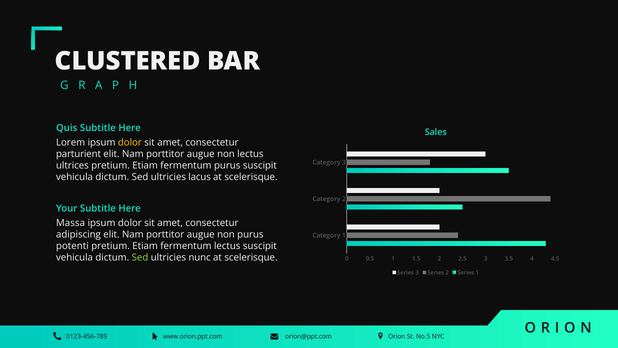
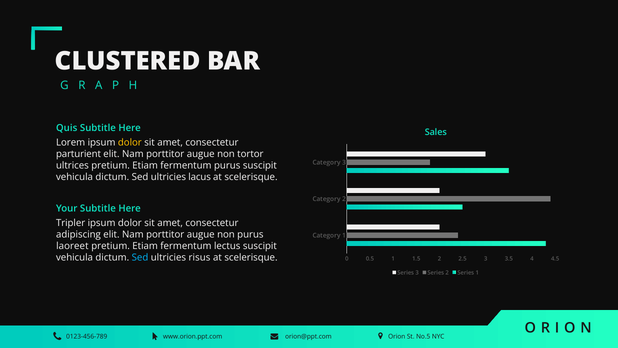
non lectus: lectus -> tortor (250, 154)
Massa: Massa -> Tripler (71, 223)
potenti: potenti -> laoreet (72, 246)
Sed colour: light green -> light blue (140, 257)
nunc: nunc -> risus (200, 257)
